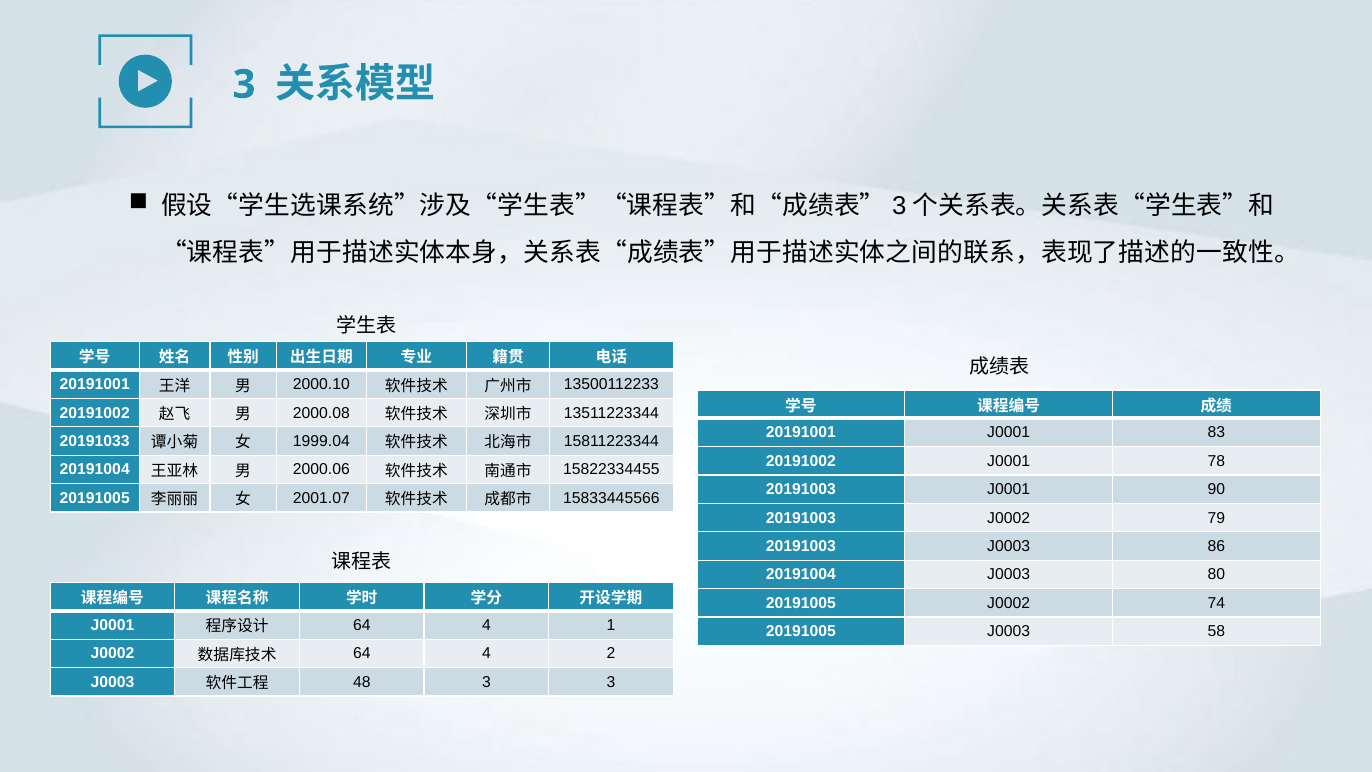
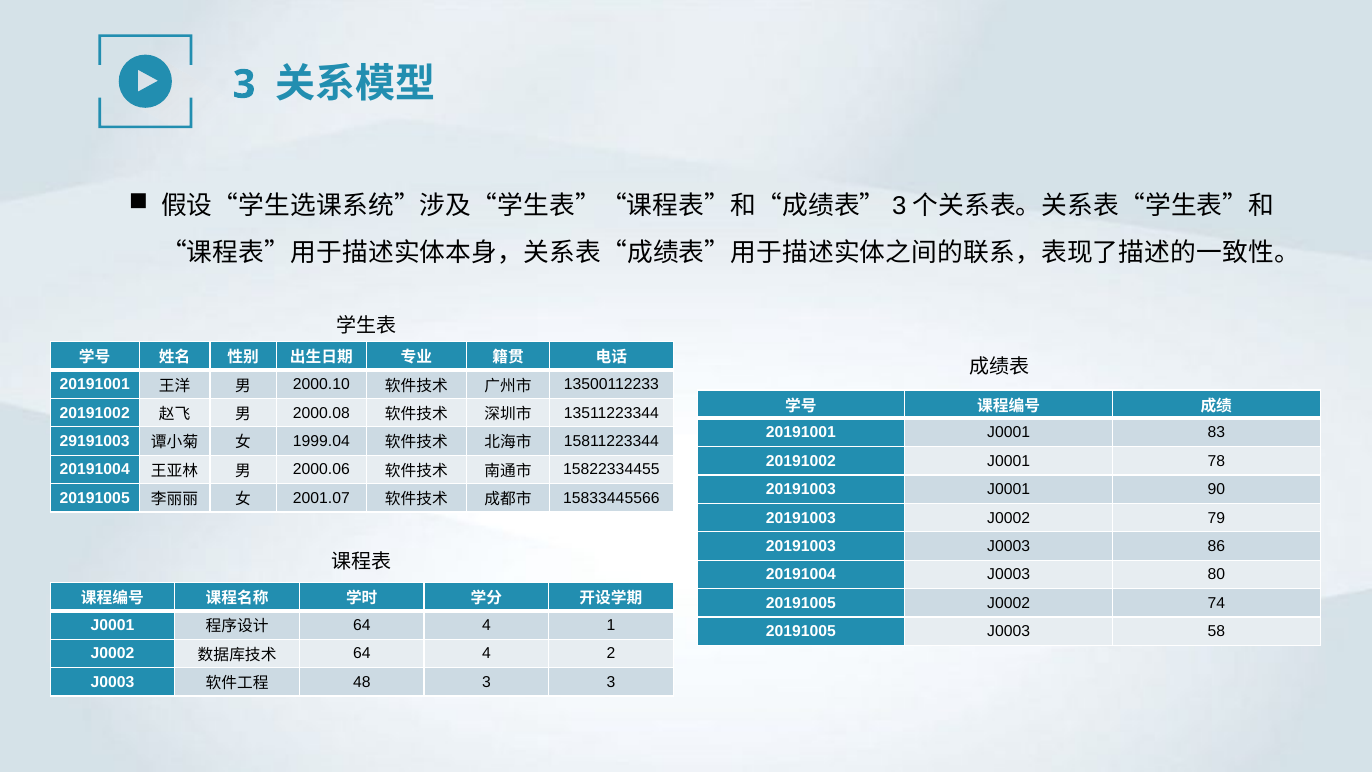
20191033: 20191033 -> 29191003 (95, 441)
